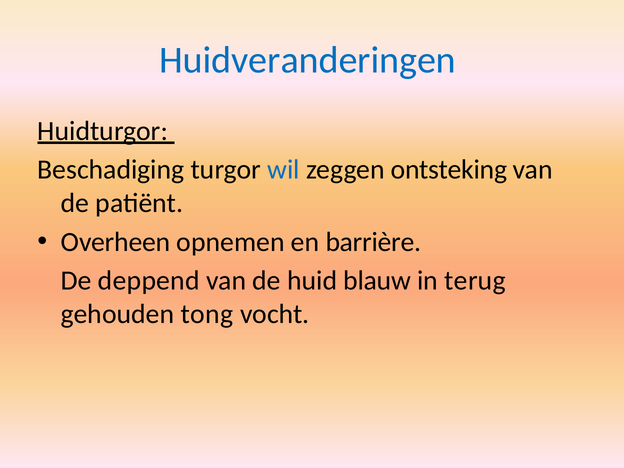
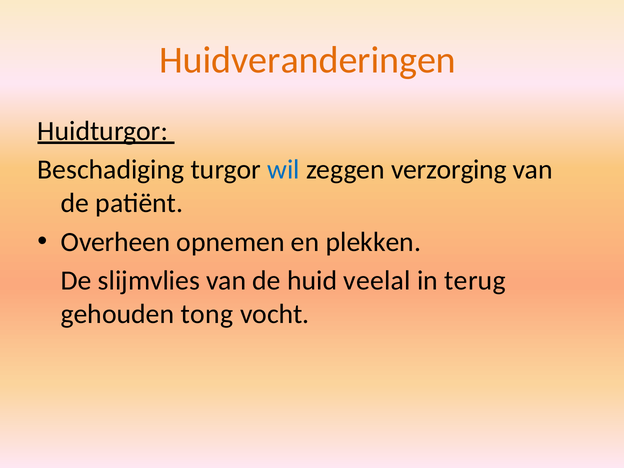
Huidveranderingen colour: blue -> orange (308, 60)
ontsteking: ontsteking -> verzorging (449, 170)
barrière: barrière -> plekken (373, 242)
deppend: deppend -> slijmvlies (149, 281)
blauw: blauw -> veelal (377, 281)
